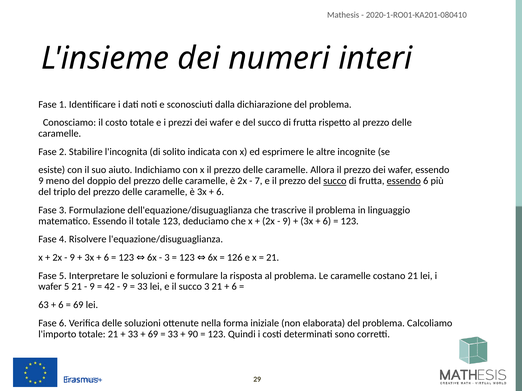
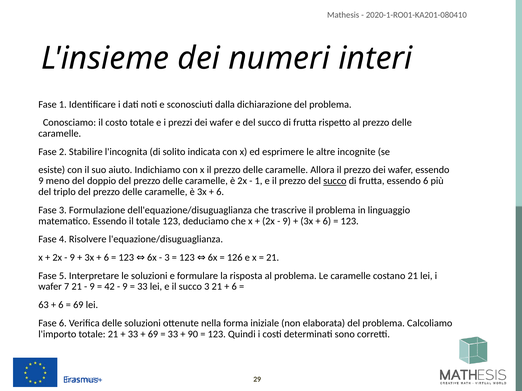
7: 7 -> 1 (259, 181)
essendo underline: present -> none (404, 181)
wafer 5: 5 -> 7 (67, 287)
